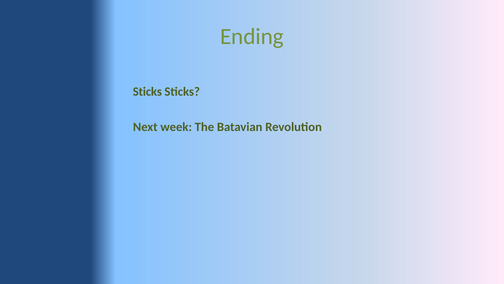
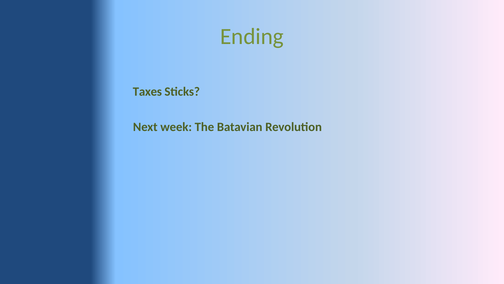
Sticks: Sticks -> Taxes (147, 92)
